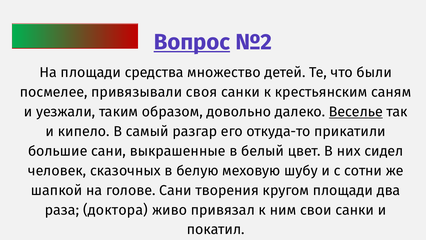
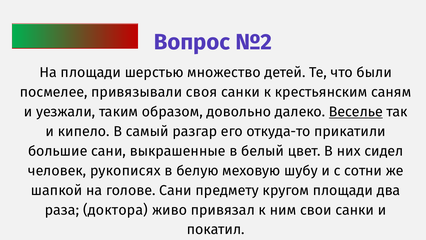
Вопрос underline: present -> none (192, 42)
средства: средства -> шерстью (154, 72)
сказочных: сказочных -> рукописях (125, 170)
творения: творения -> предмету (227, 190)
